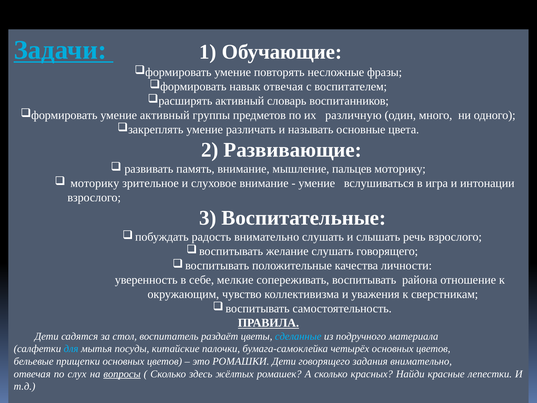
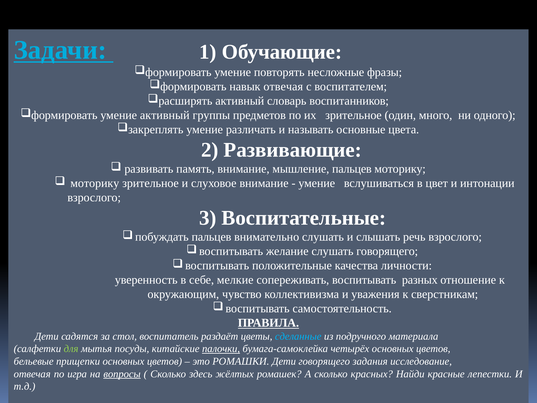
их различную: различную -> зрительное (353, 115)
игра: игра -> цвет (437, 183)
радость: радость -> пальцев (211, 237)
района: района -> разных (420, 280)
для colour: light blue -> light green (71, 349)
палочки underline: none -> present (221, 349)
задания внимательно: внимательно -> исследование (421, 361)
слух: слух -> игра (77, 374)
